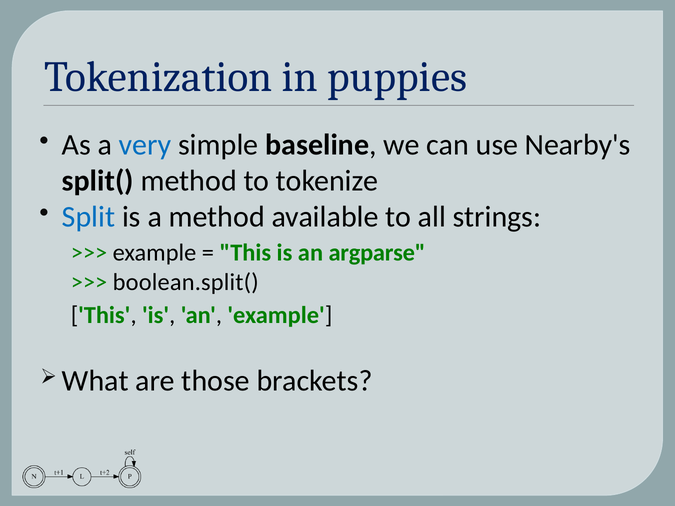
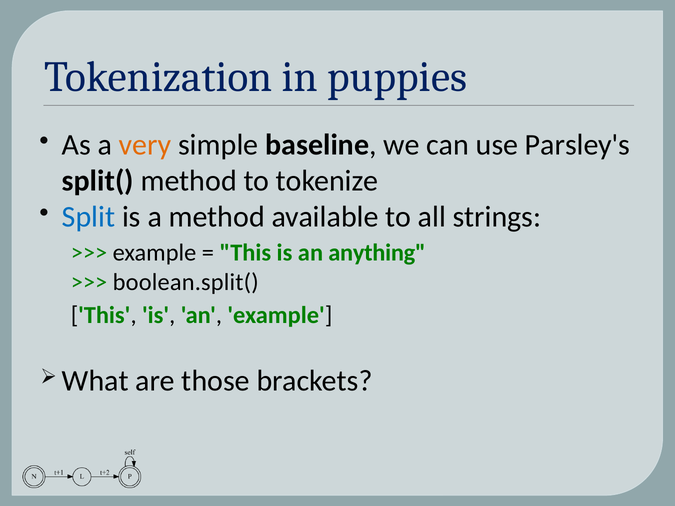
very colour: blue -> orange (145, 145)
Nearby's: Nearby's -> Parsley's (578, 145)
argparse: argparse -> anything (377, 253)
